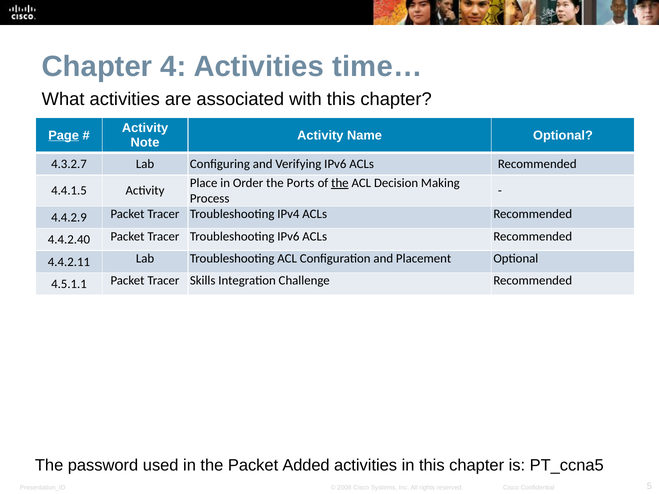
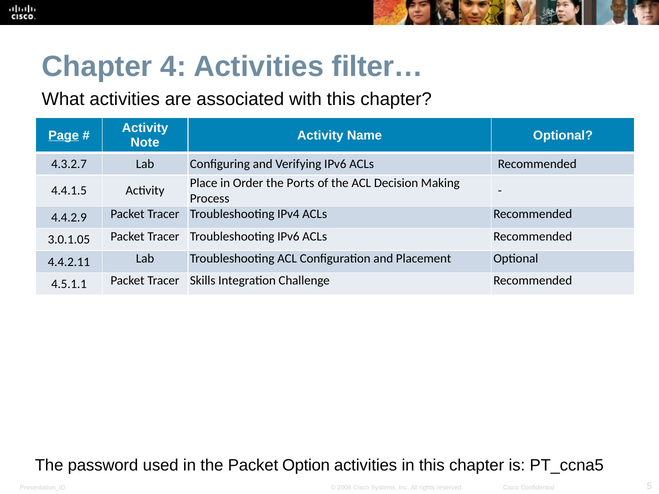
time…: time… -> filter… (378, 67)
the underline: present -> none (340, 183)
4.4.2.40: 4.4.2.40 -> 3.0.1.05 (69, 240)
Added: Added -> Option (306, 466)
